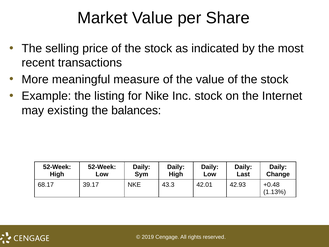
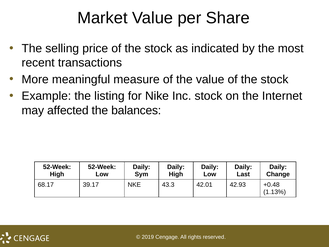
existing: existing -> affected (68, 110)
